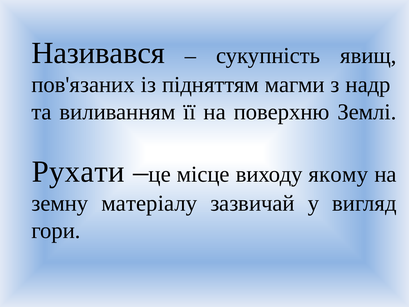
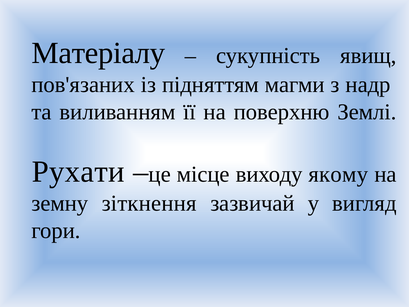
Називався: Називався -> Матеріалу (98, 53)
матеріалу: матеріалу -> зіткнення (149, 203)
